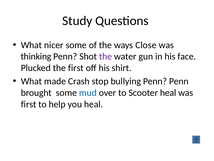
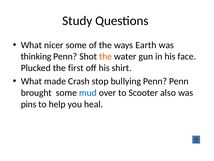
Close: Close -> Earth (146, 45)
the colour: purple -> orange (106, 56)
Scooter heal: heal -> also (168, 92)
first: first -> pins (29, 104)
